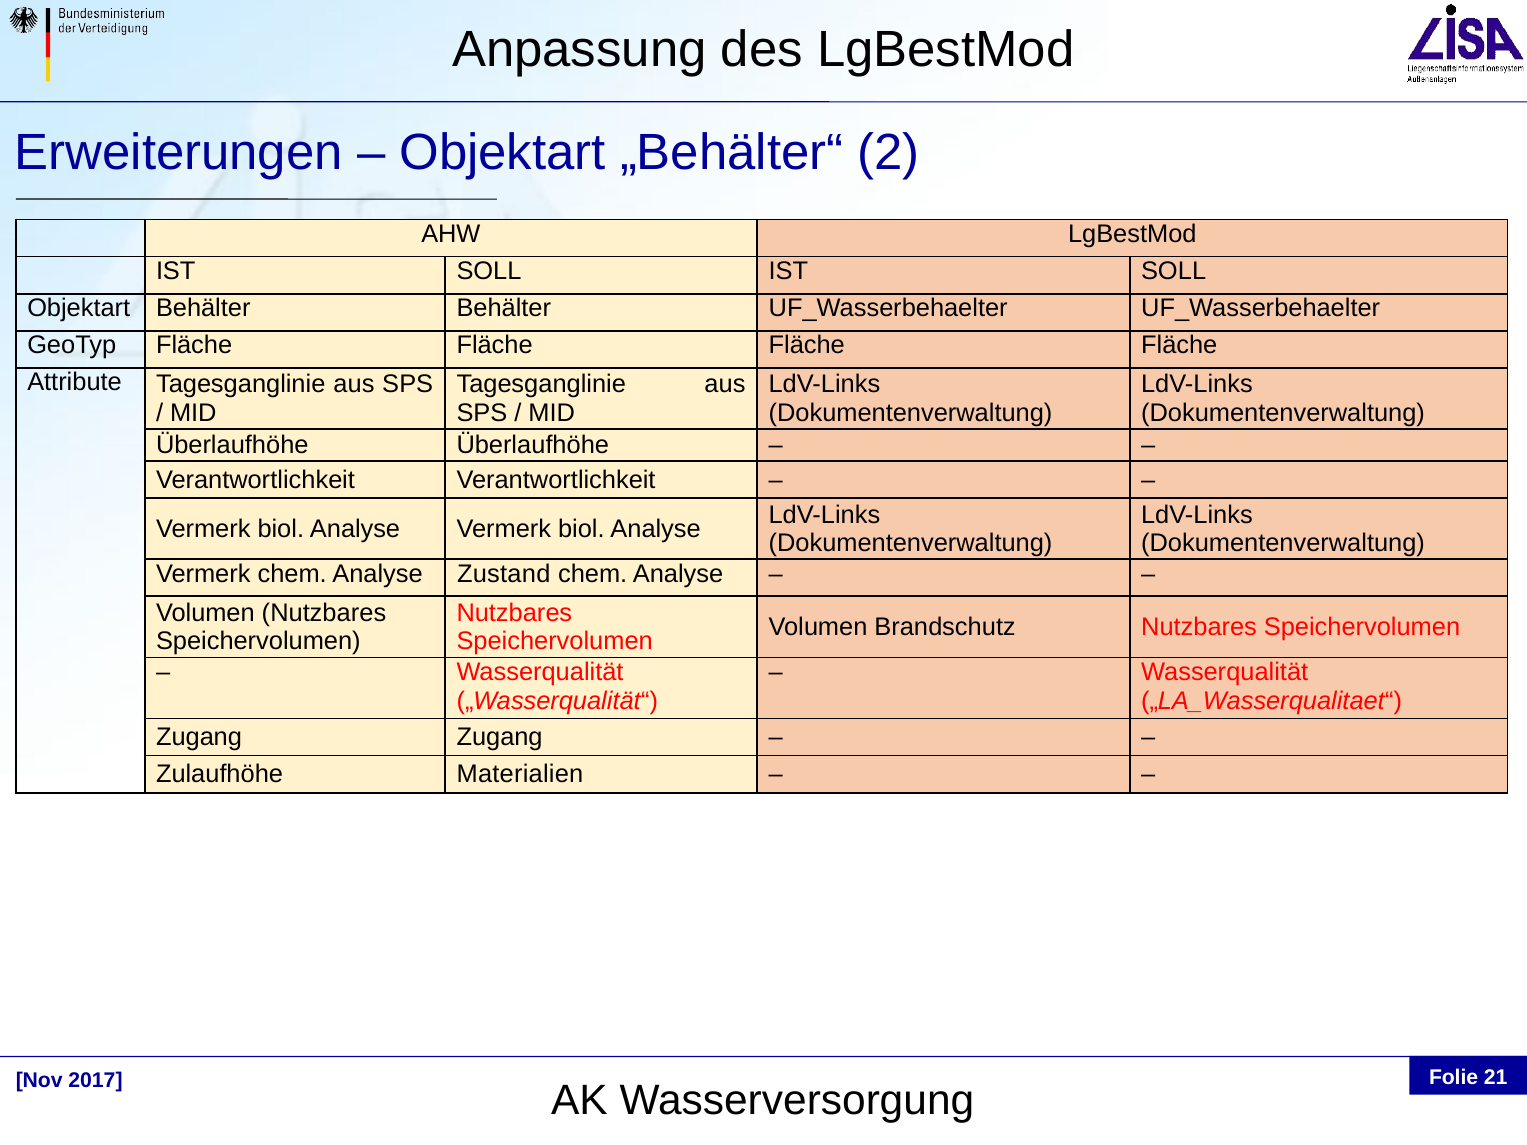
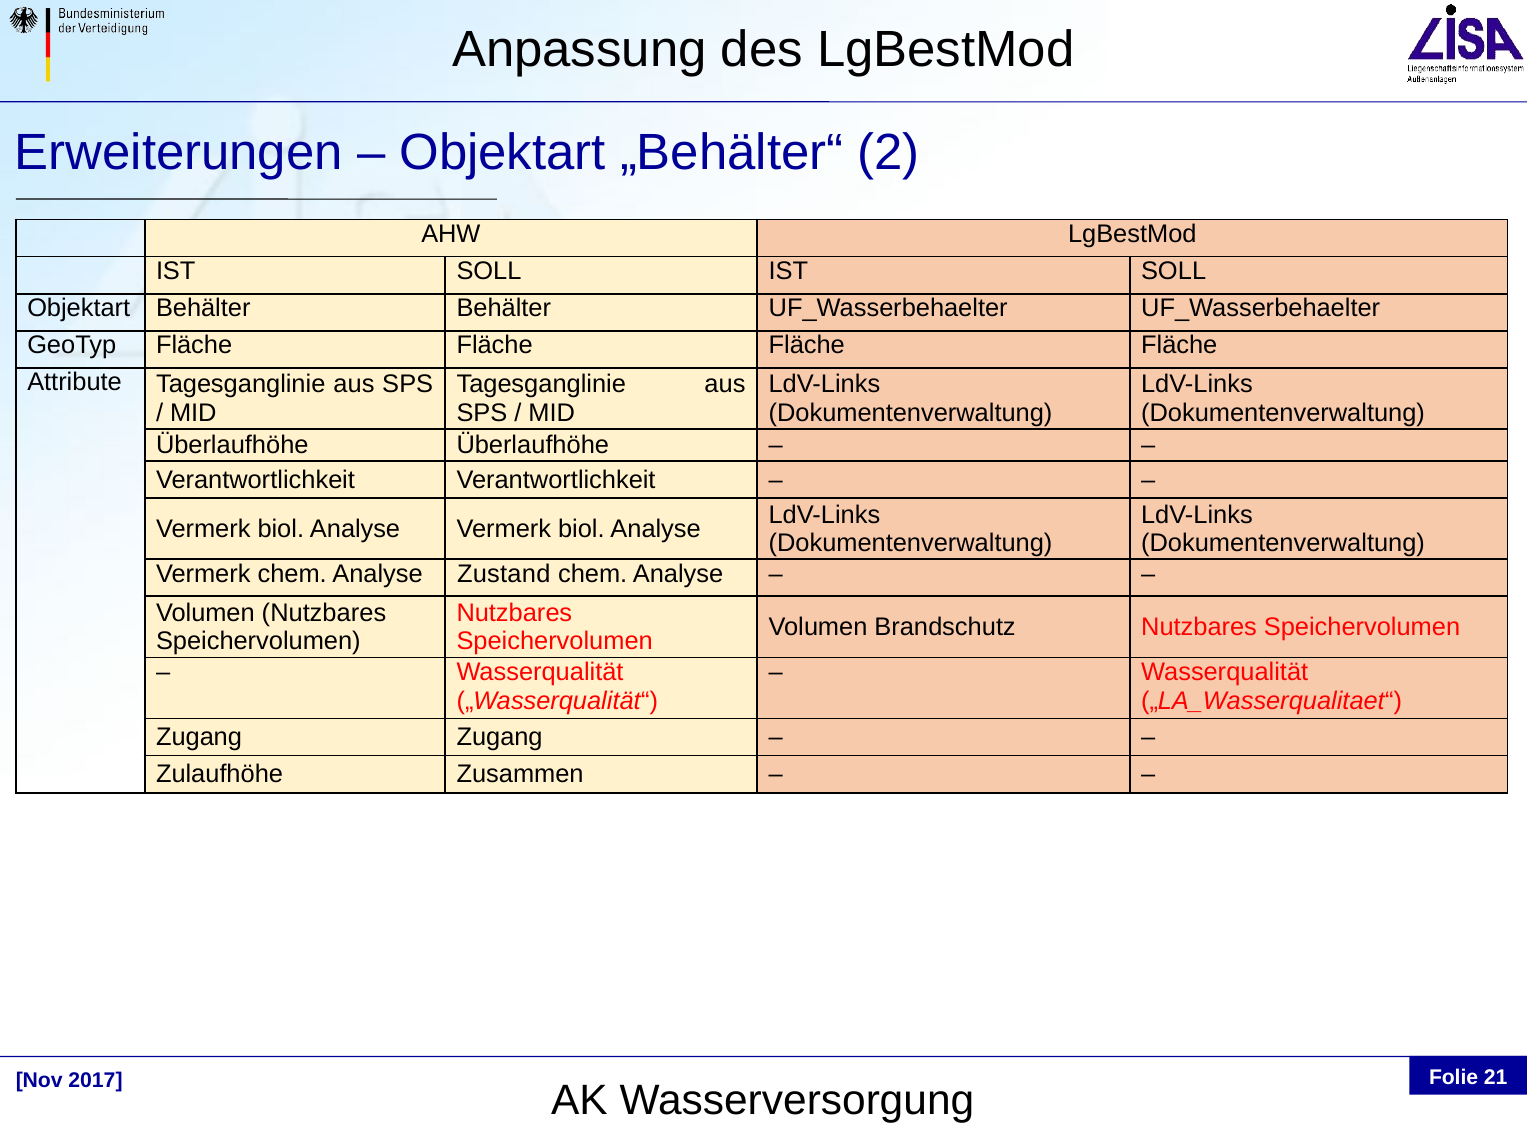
Materialien: Materialien -> Zusammen (520, 775)
